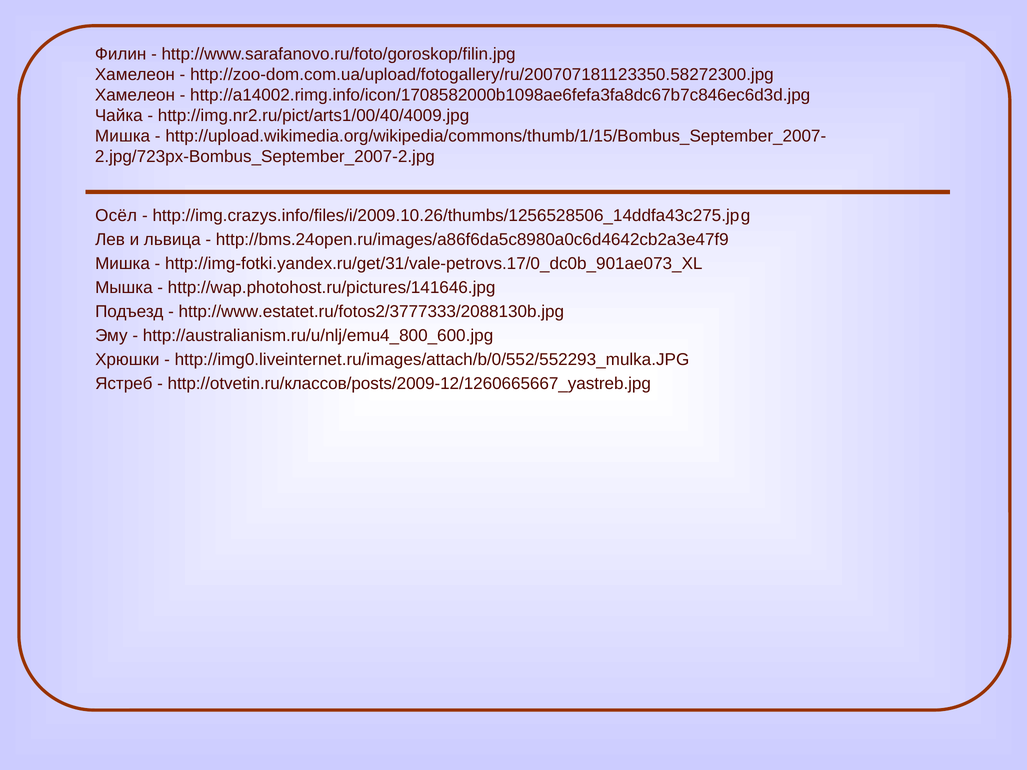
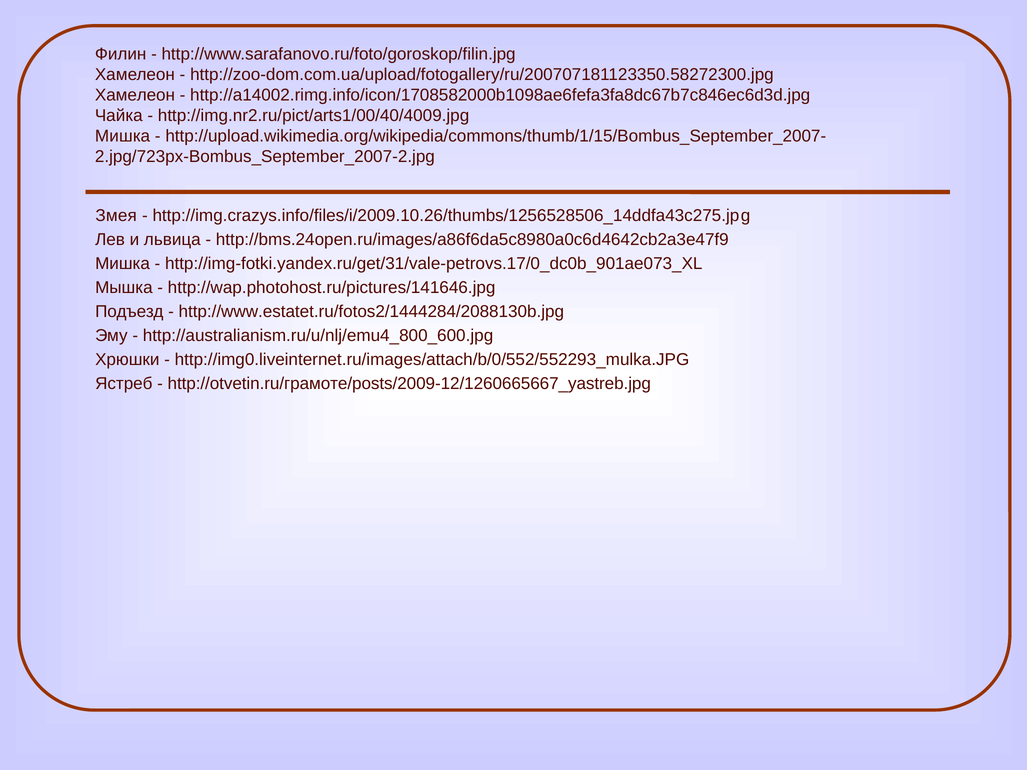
Осёл: Осёл -> Змея (116, 216)
http://www.estatet.ru/fotos2/3777333/2088130b.jpg: http://www.estatet.ru/fotos2/3777333/2088130b.jpg -> http://www.estatet.ru/fotos2/1444284/2088130b.jpg (371, 312)
http://otvetin.ru/классов/posts/2009-12/1260665667_yastreb.jpg: http://otvetin.ru/классов/posts/2009-12/1260665667_yastreb.jpg -> http://otvetin.ru/грамоте/posts/2009-12/1260665667_yastreb.jpg (409, 384)
